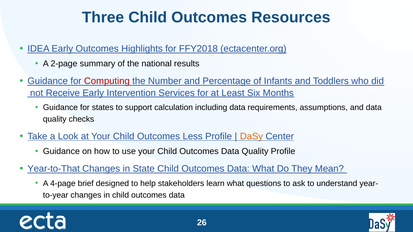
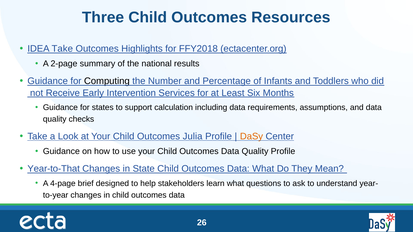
IDEA Early: Early -> Take (62, 49)
Computing colour: red -> black (107, 81)
Less: Less -> Julia (193, 137)
